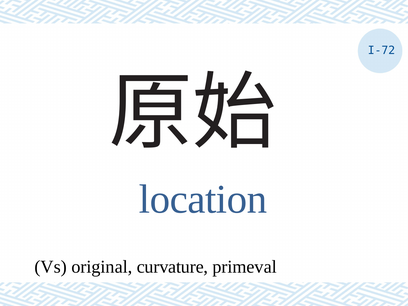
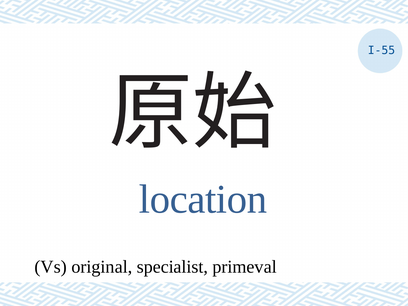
I-72: I-72 -> I-55 (381, 50)
curvature: curvature -> specialist (172, 267)
